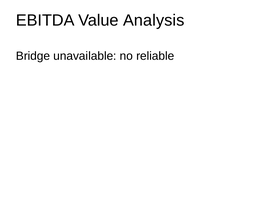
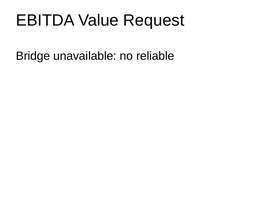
Analysis: Analysis -> Request (154, 20)
